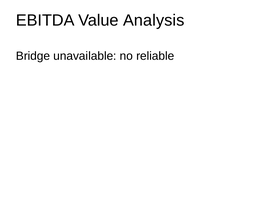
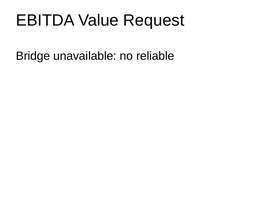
Analysis: Analysis -> Request (154, 20)
